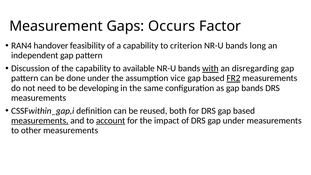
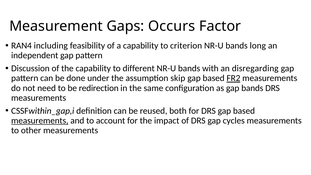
handover: handover -> including (51, 46)
available: available -> different (139, 68)
with underline: present -> none (210, 68)
vice: vice -> skip (178, 78)
developing: developing -> redirection (99, 88)
account underline: present -> none (111, 121)
gap under: under -> cycles (234, 121)
